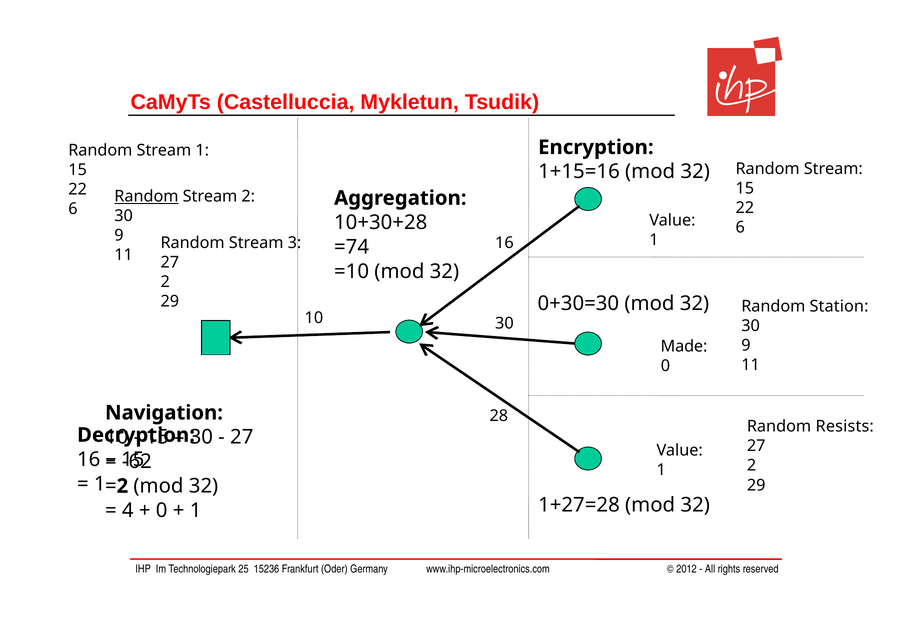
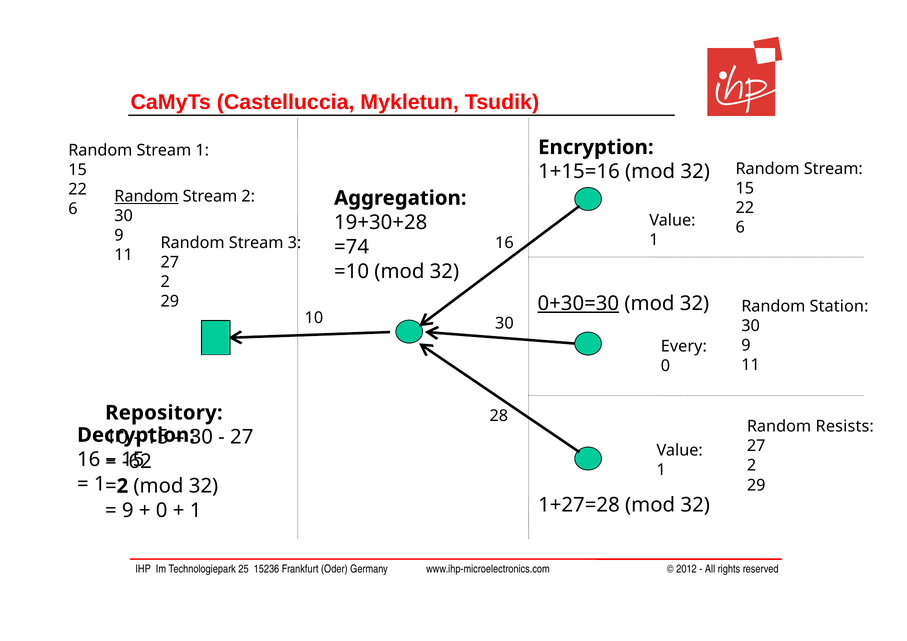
10+30+28: 10+30+28 -> 19+30+28 (381, 223)
0+30=30 underline: none -> present (578, 304)
Made: Made -> Every (684, 347)
Navigation: Navigation -> Repository (164, 413)
4: 4 -> 9 (128, 511)
